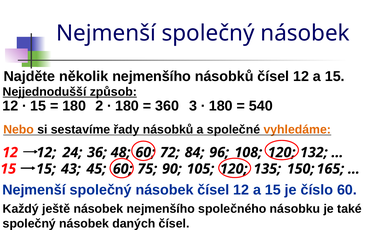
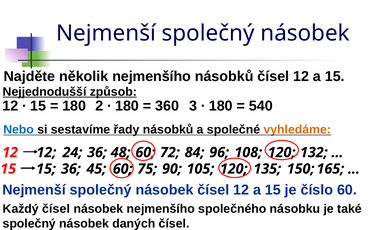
Nebo colour: orange -> blue (19, 130)
15 43: 43 -> 36 (71, 169)
Každý ještě: ještě -> čísel (56, 209)
